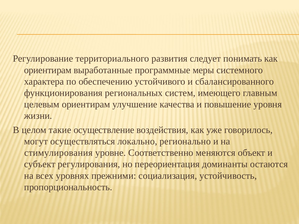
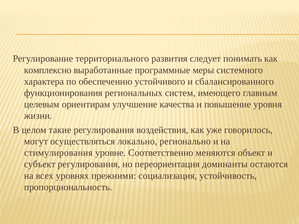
ориентирам: ориентирам -> комплексно (48, 70)
такие осуществление: осуществление -> регулирования (104, 130)
